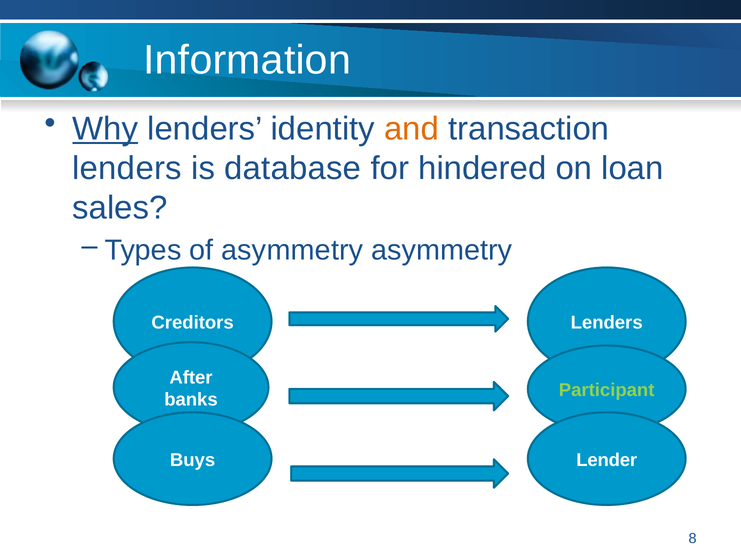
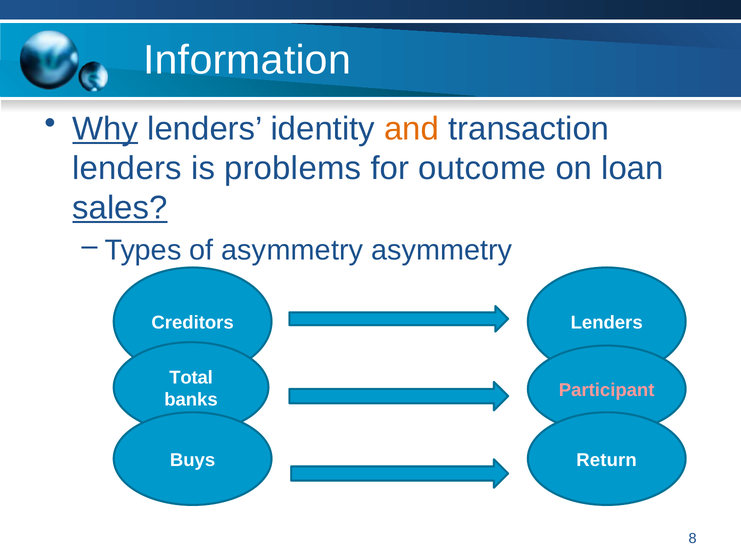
database: database -> problems (293, 168)
hindered: hindered -> outcome (482, 168)
sales underline: none -> present (120, 208)
After: After -> Total (191, 377)
Participant colour: light green -> pink (607, 390)
Lender: Lender -> Return (607, 460)
